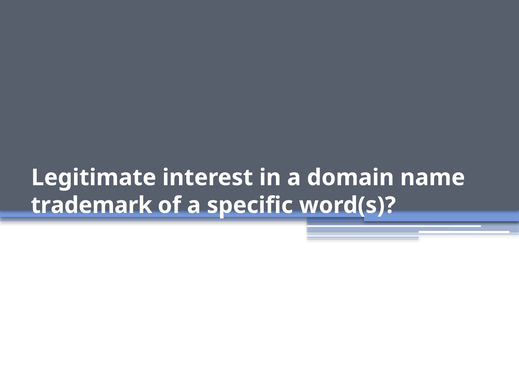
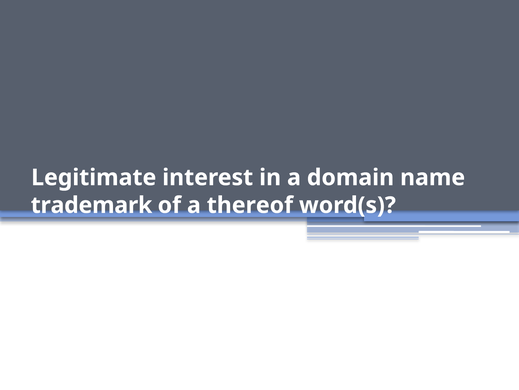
specific: specific -> thereof (250, 205)
